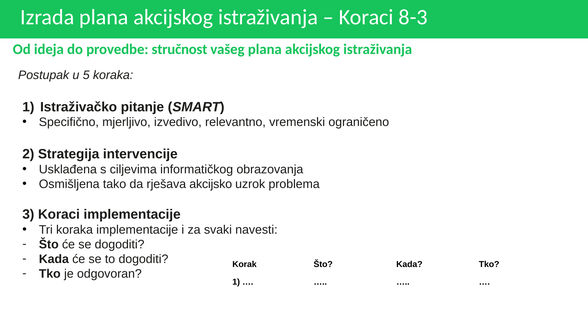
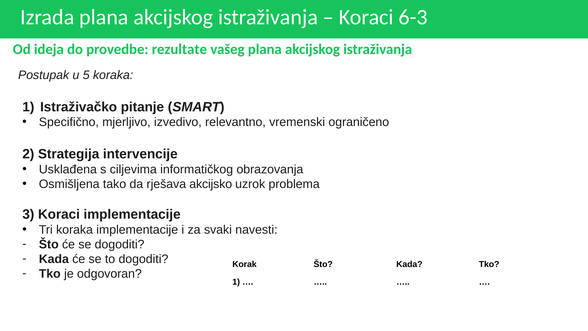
8-3: 8-3 -> 6-3 (413, 17)
stručnost: stručnost -> rezultate (179, 49)
